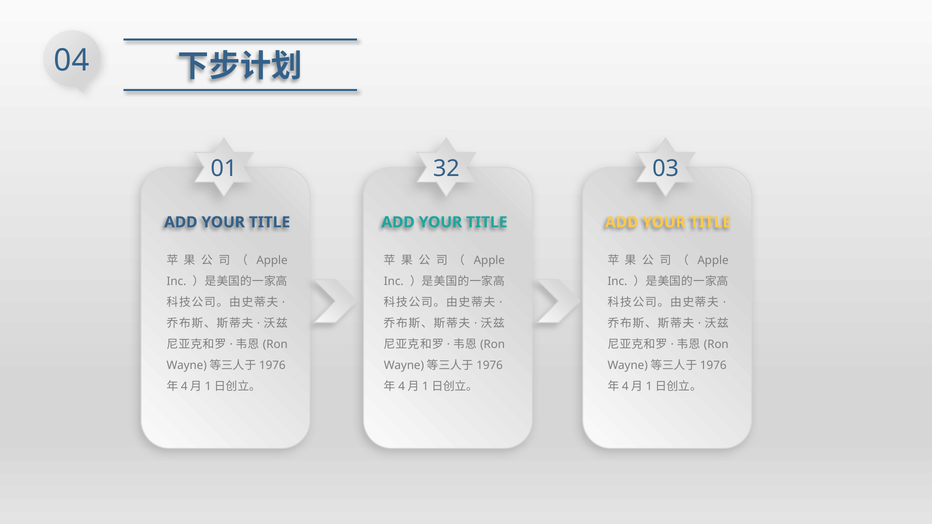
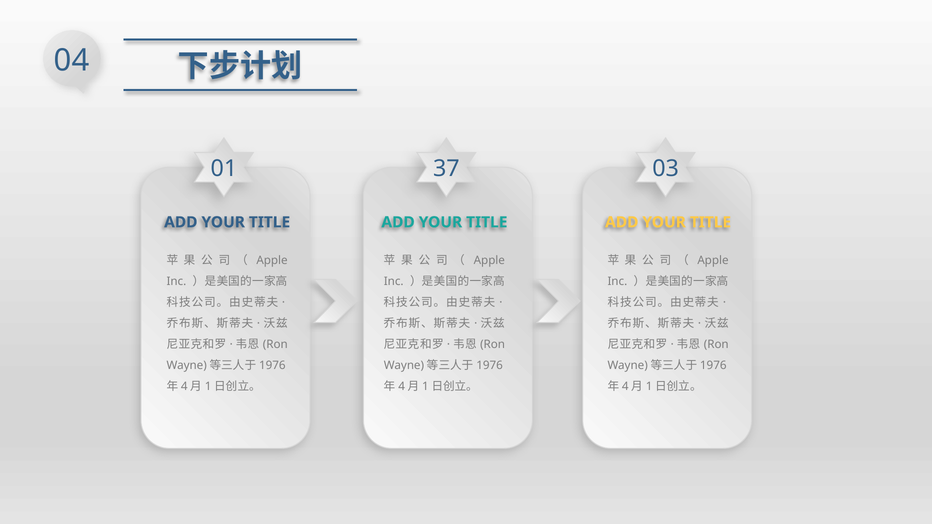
32: 32 -> 37 (446, 169)
